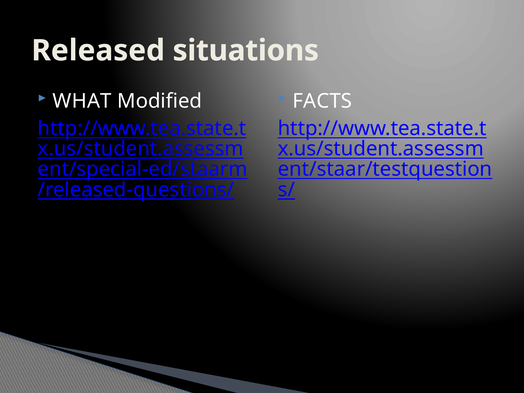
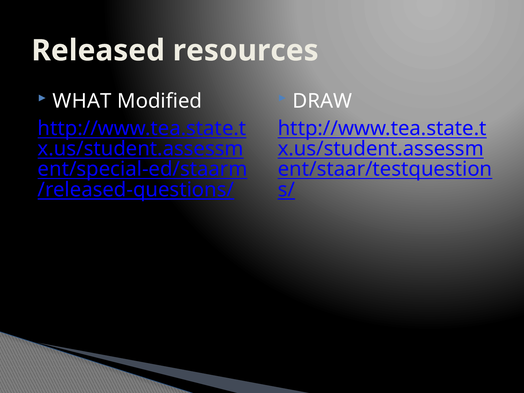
situations: situations -> resources (246, 51)
FACTS: FACTS -> DRAW (322, 101)
